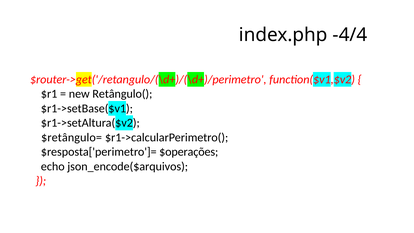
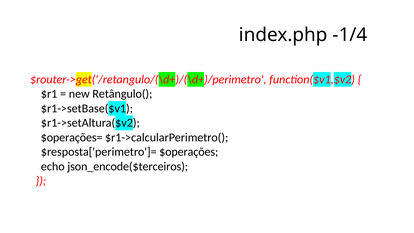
-4/4: -4/4 -> -1/4 (350, 35)
$retângulo=: $retângulo= -> $operações= (72, 137)
json_encode($arquivos: json_encode($arquivos -> json_encode($terceiros (128, 166)
